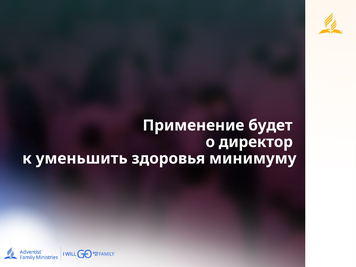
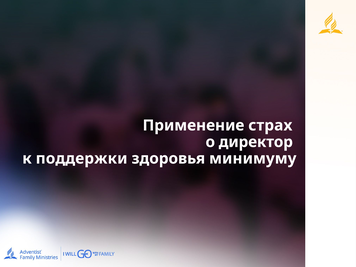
будет: будет -> страх (270, 125)
уменьшить: уменьшить -> поддержки (82, 159)
